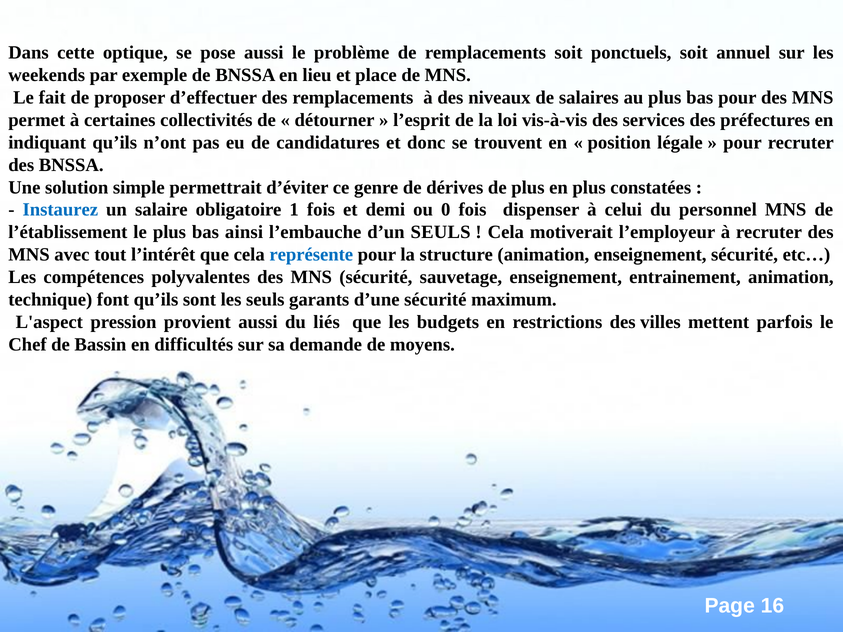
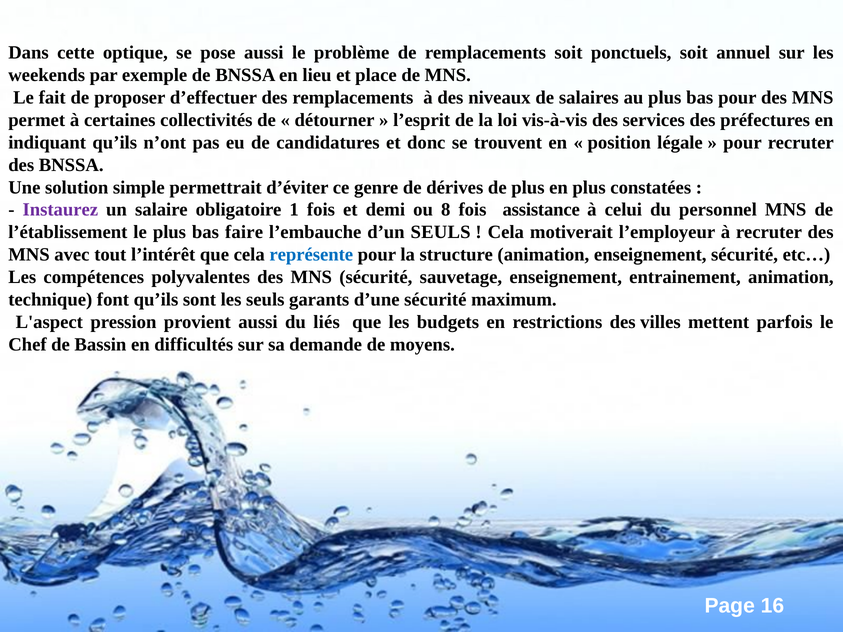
Instaurez colour: blue -> purple (60, 210)
0: 0 -> 8 (446, 210)
dispenser: dispenser -> assistance (541, 210)
ainsi: ainsi -> faire (244, 232)
